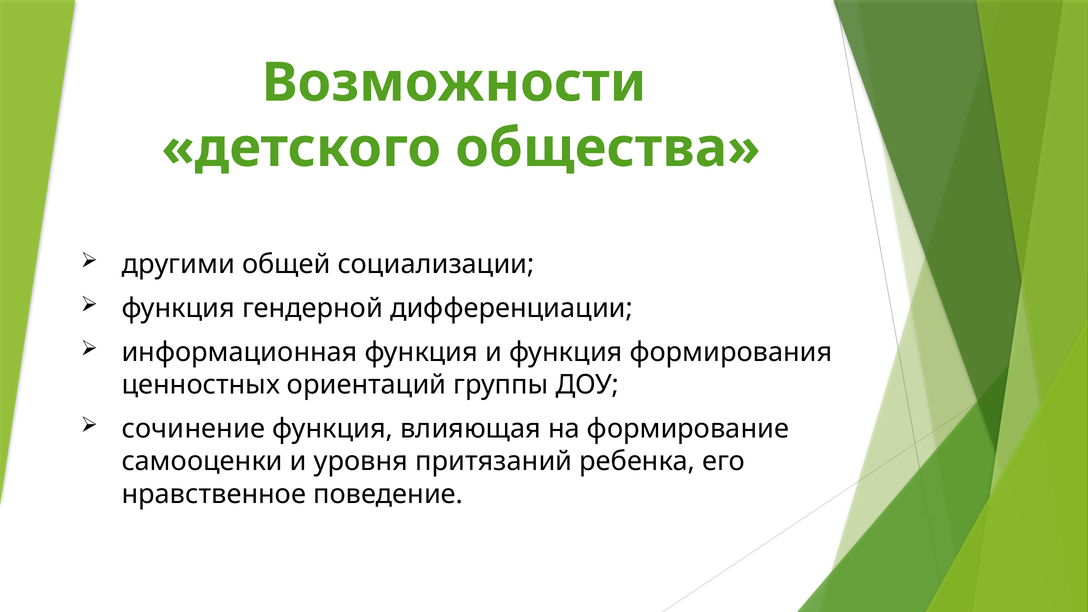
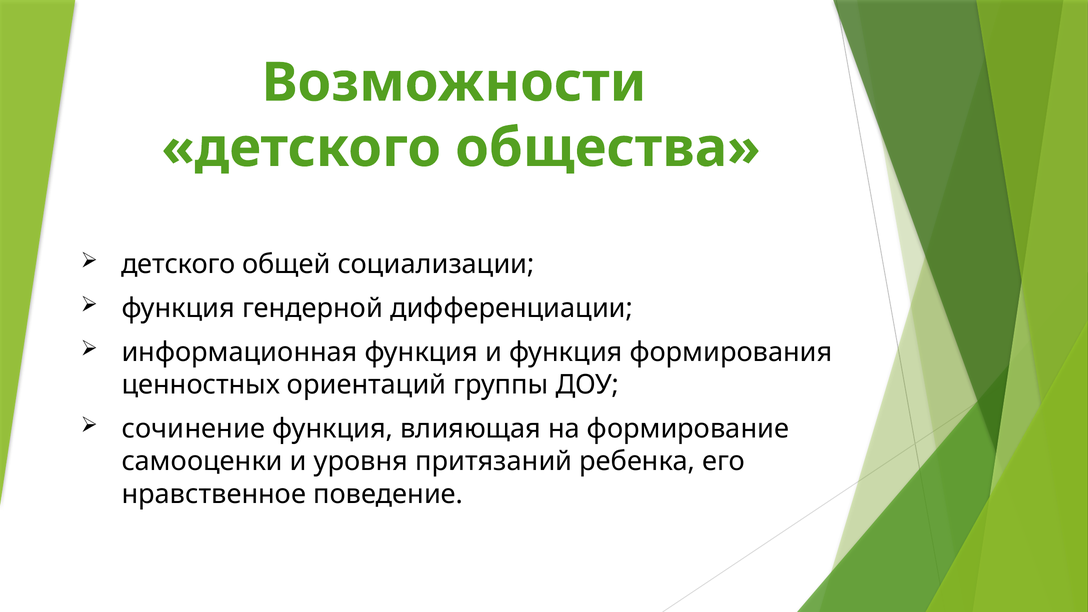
другими: другими -> детского (178, 264)
